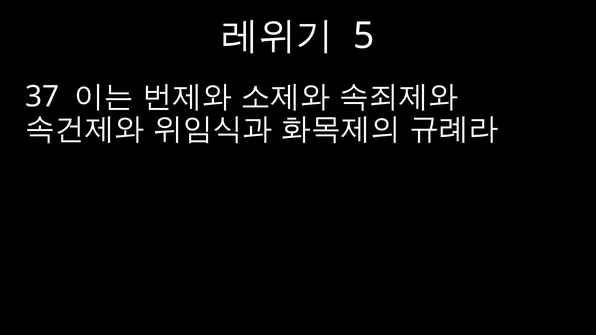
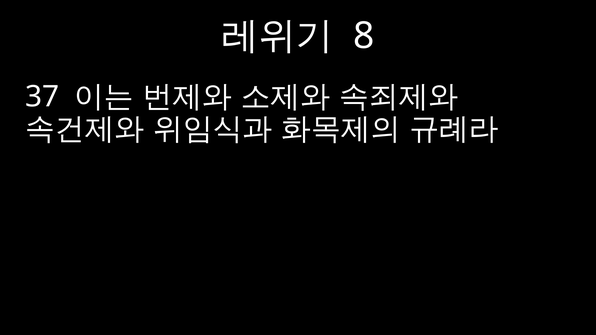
5: 5 -> 8 (364, 36)
